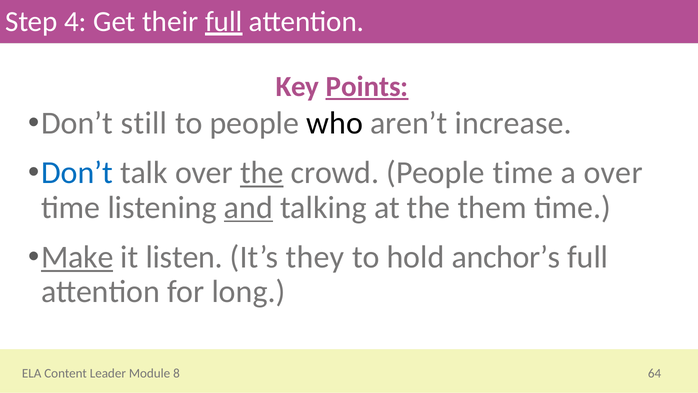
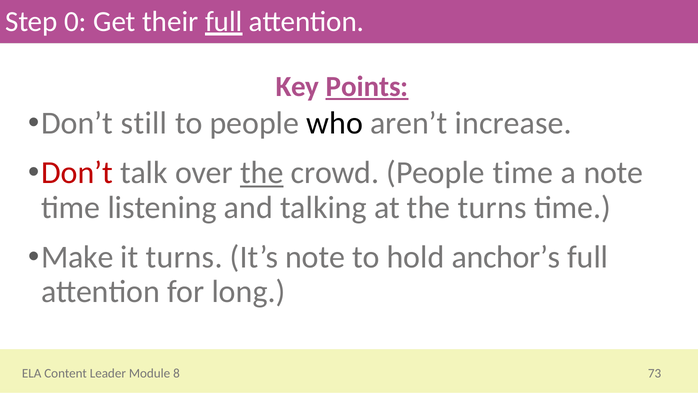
4: 4 -> 0 (75, 21)
Don’t colour: blue -> red (77, 173)
a over: over -> note (613, 173)
and underline: present -> none (248, 207)
the them: them -> turns (492, 207)
Make underline: present -> none (77, 257)
it listen: listen -> turns (184, 257)
It’s they: they -> note (315, 257)
64: 64 -> 73 (655, 373)
